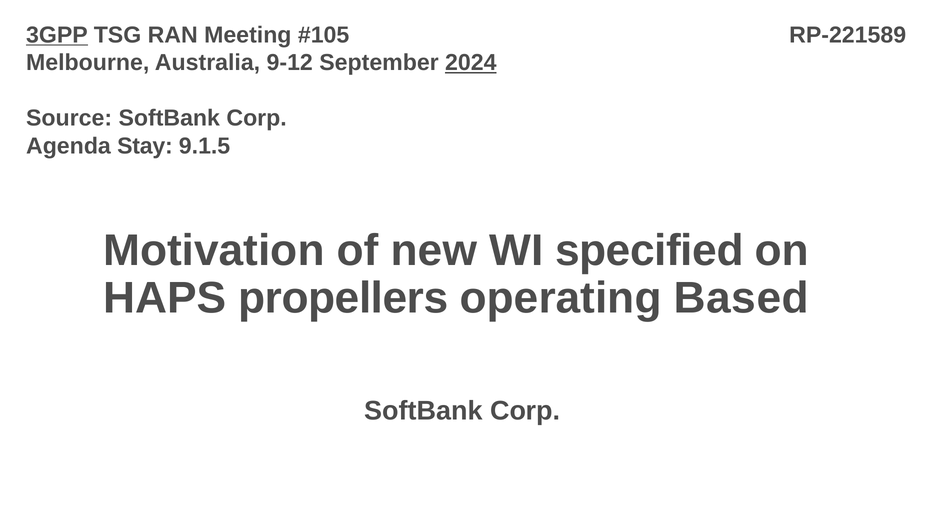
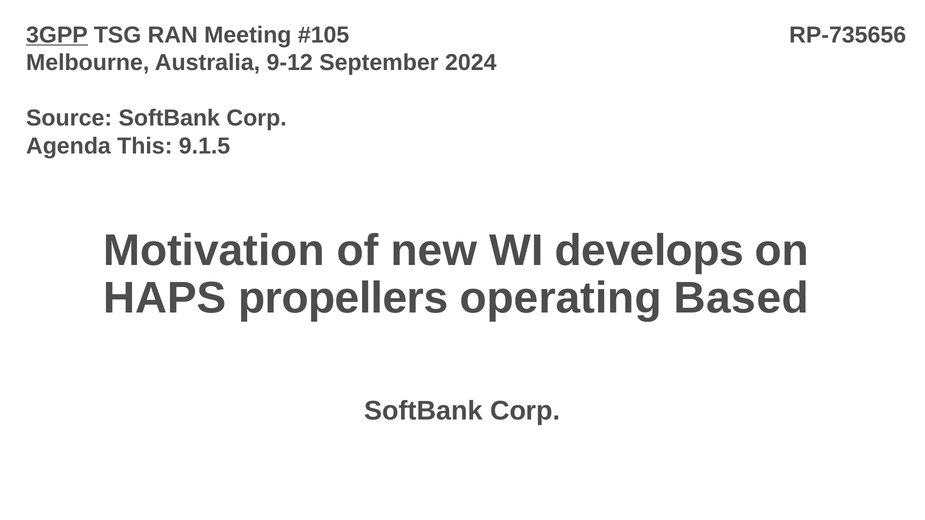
RP-221589: RP-221589 -> RP-735656 (848, 35)
2024 underline: present -> none (471, 63)
Stay: Stay -> This (145, 146)
specified: specified -> develops (649, 251)
